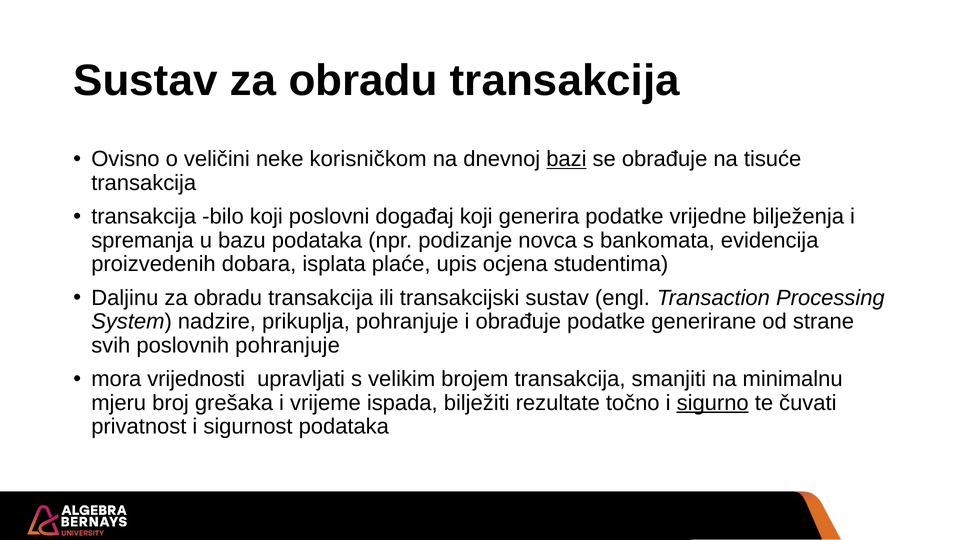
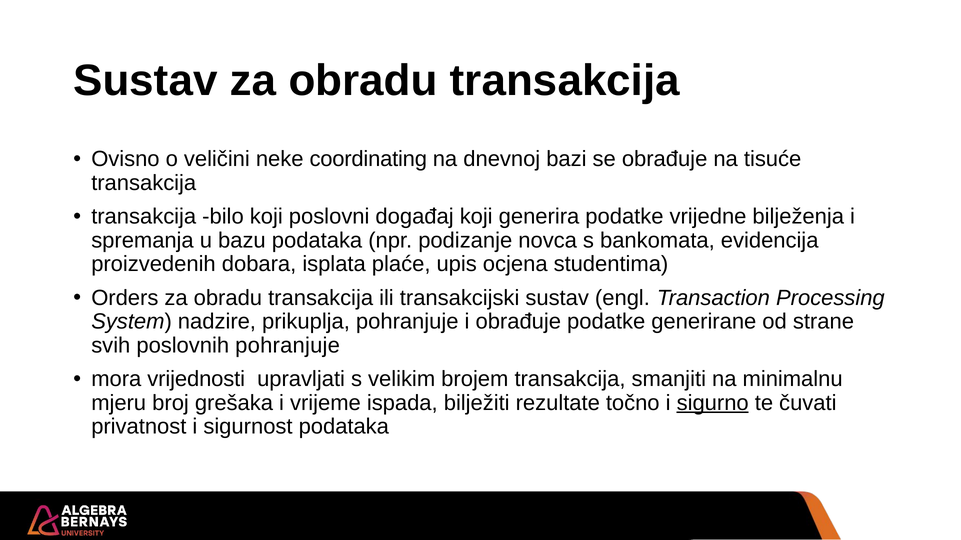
korisničkom: korisničkom -> coordinating (368, 159)
bazi underline: present -> none (566, 159)
Daljinu: Daljinu -> Orders (125, 298)
